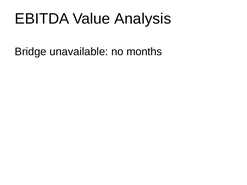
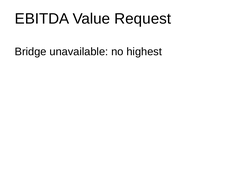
Analysis: Analysis -> Request (143, 19)
months: months -> highest (144, 52)
